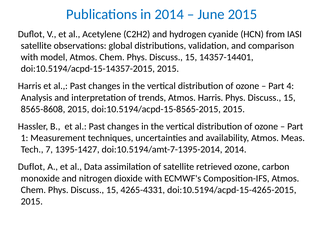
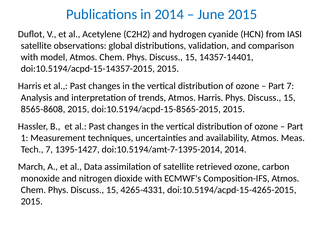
Part 4: 4 -> 7 (290, 86)
Duflot: Duflot -> March (32, 167)
